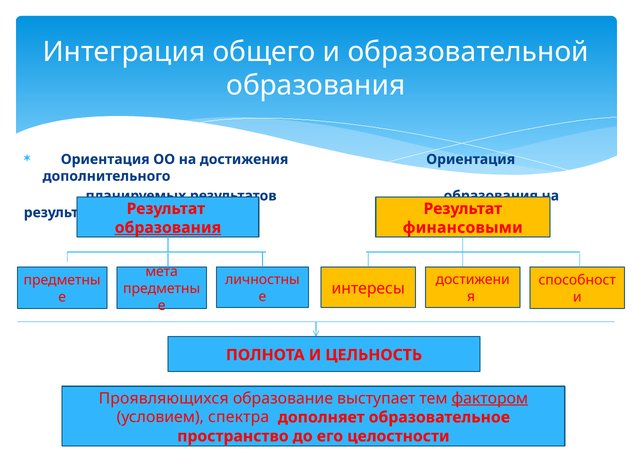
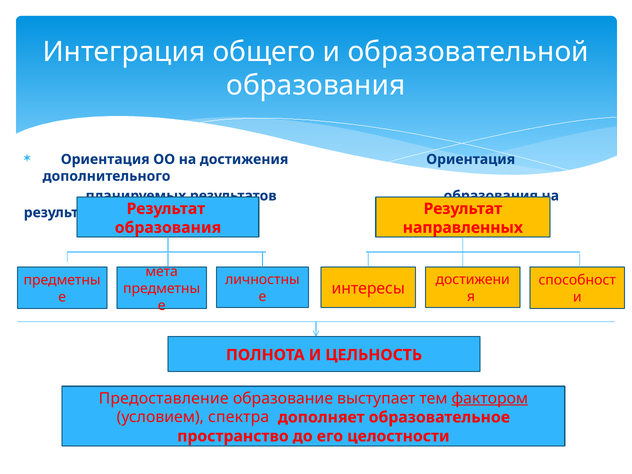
образования underline: present -> none (168, 228)
финансовыми: финансовыми -> направленных (463, 228)
Проявляющихся: Проявляющихся -> Предоставление (164, 398)
